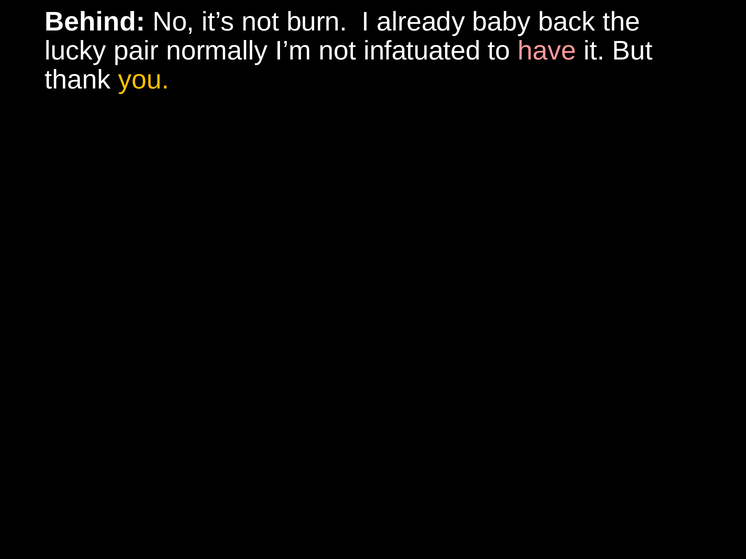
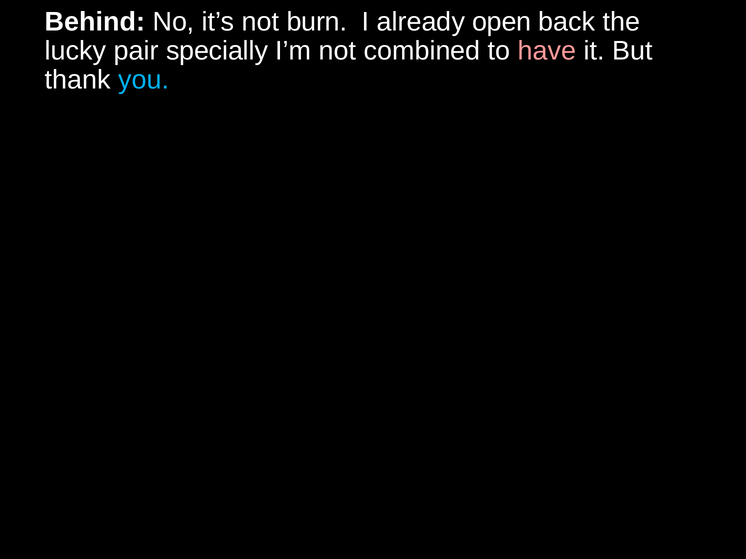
baby: baby -> open (502, 22)
normally: normally -> specially (217, 51)
infatuated: infatuated -> combined (422, 51)
you colour: yellow -> light blue (144, 80)
